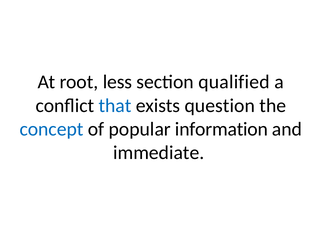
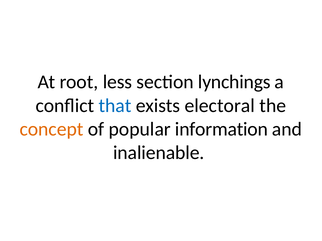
qualified: qualified -> lynchings (234, 82)
question: question -> electoral (220, 106)
concept colour: blue -> orange (51, 129)
immediate: immediate -> inalienable (159, 153)
